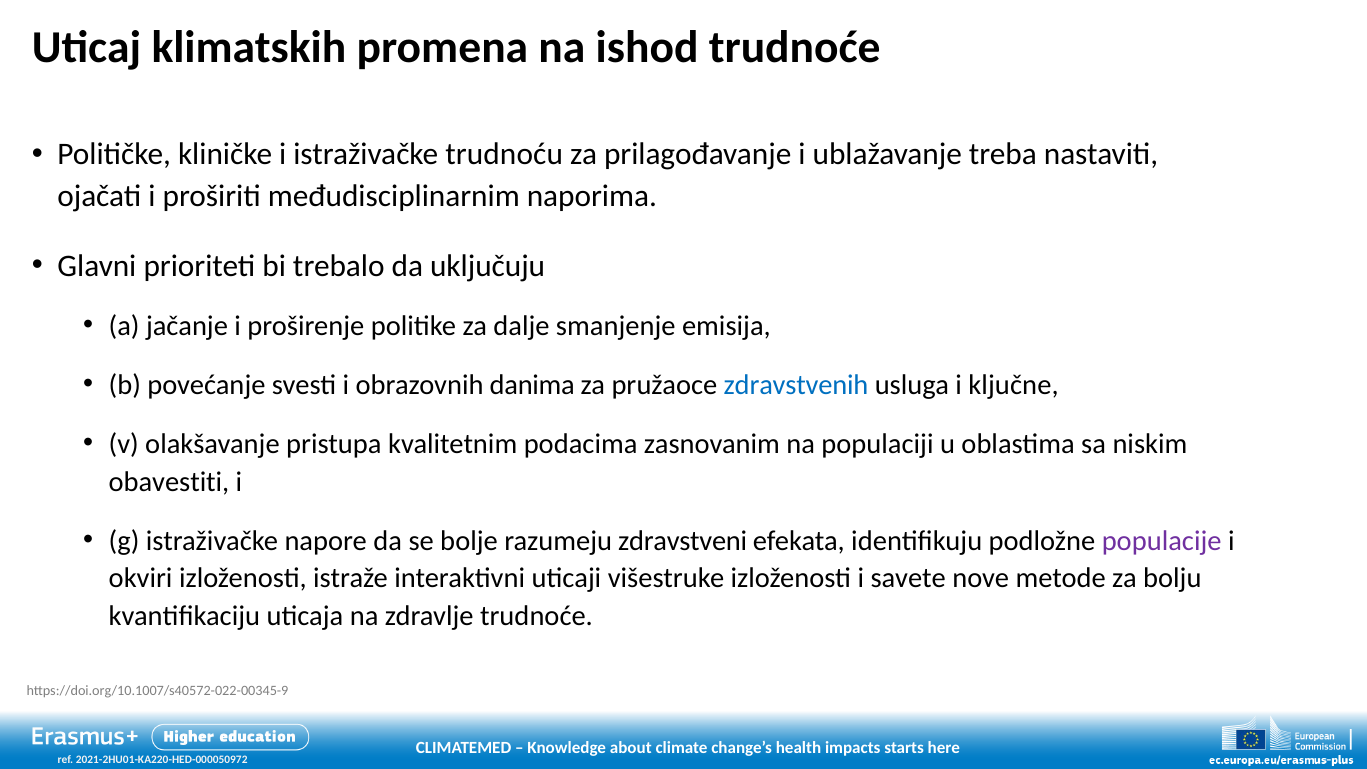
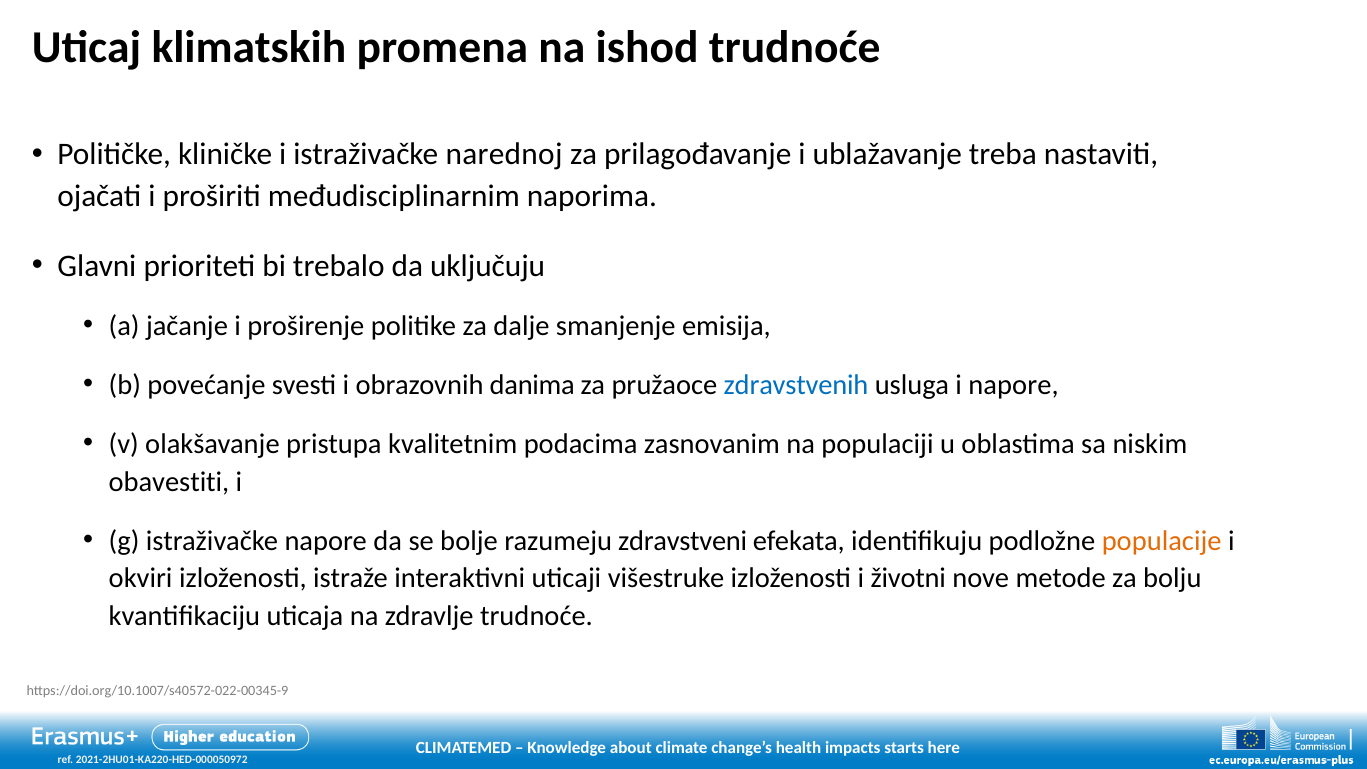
trudnoću: trudnoću -> narednoj (504, 155)
i ključne: ključne -> napore (1014, 385)
populacije colour: purple -> orange (1162, 541)
savete: savete -> životni (908, 578)
